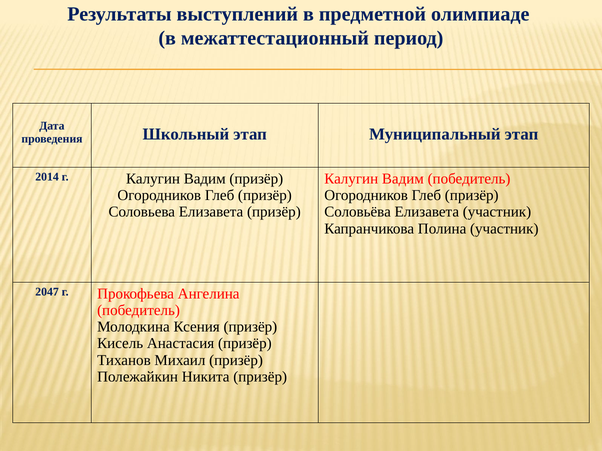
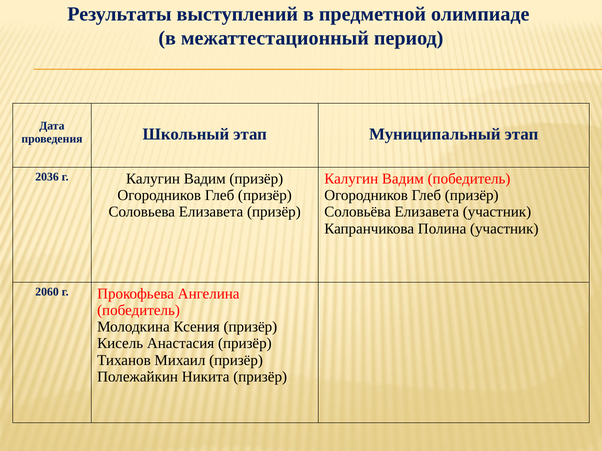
2014: 2014 -> 2036 (47, 177)
2047: 2047 -> 2060 (47, 292)
